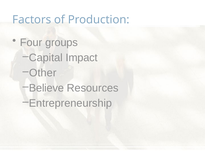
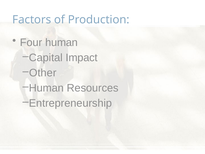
Four groups: groups -> human (62, 42)
Believe: Believe -> Human (46, 88)
